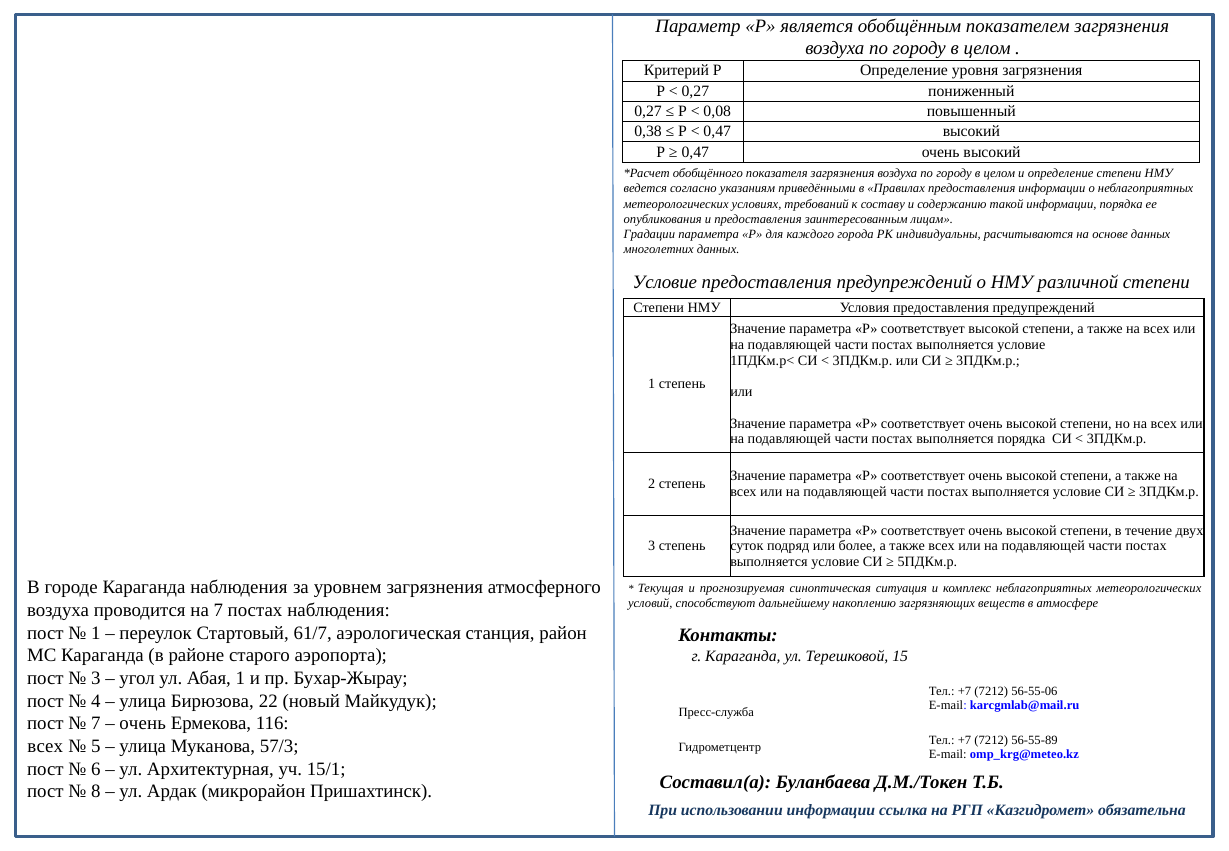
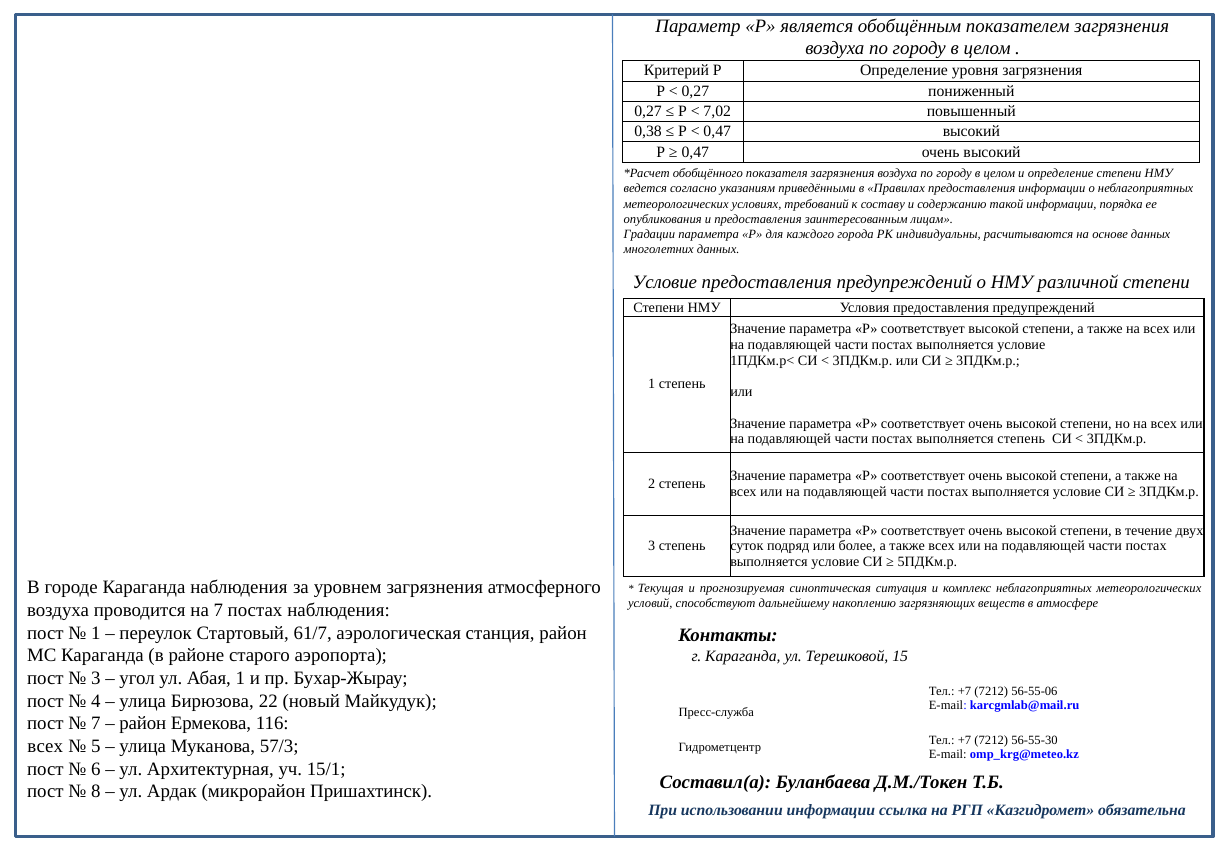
0,08: 0,08 -> 7,02 (717, 111)
выполняется порядка: порядка -> степень (1021, 439)
очень: очень -> район (143, 723)
56-55-89: 56-55-89 -> 56-55-30 (1034, 740)
